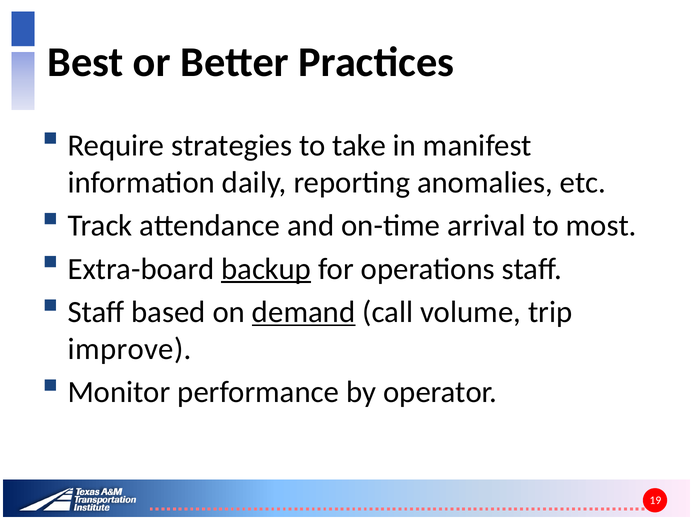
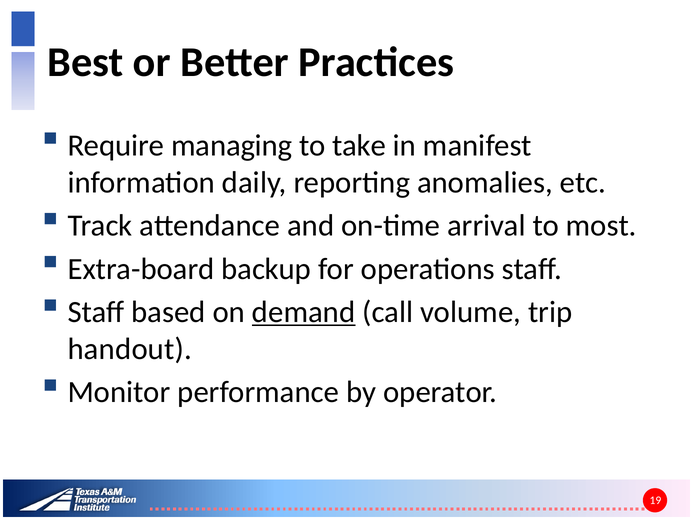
strategies: strategies -> managing (232, 145)
backup underline: present -> none (266, 269)
improve: improve -> handout (130, 349)
